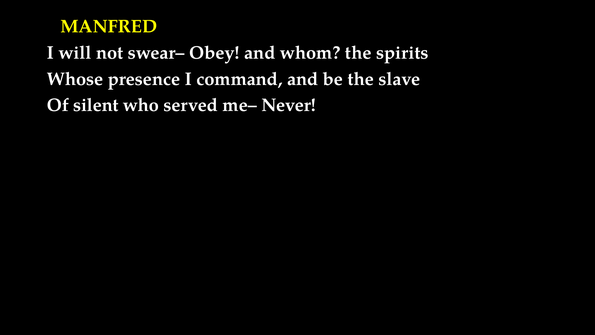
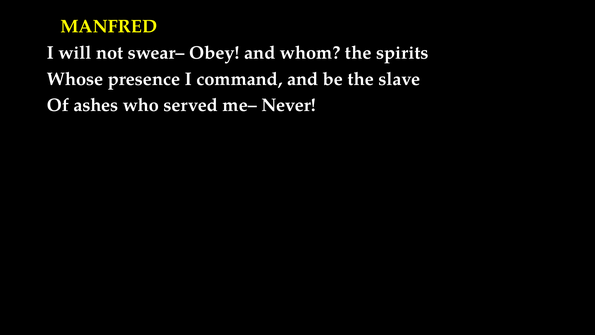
silent: silent -> ashes (96, 105)
